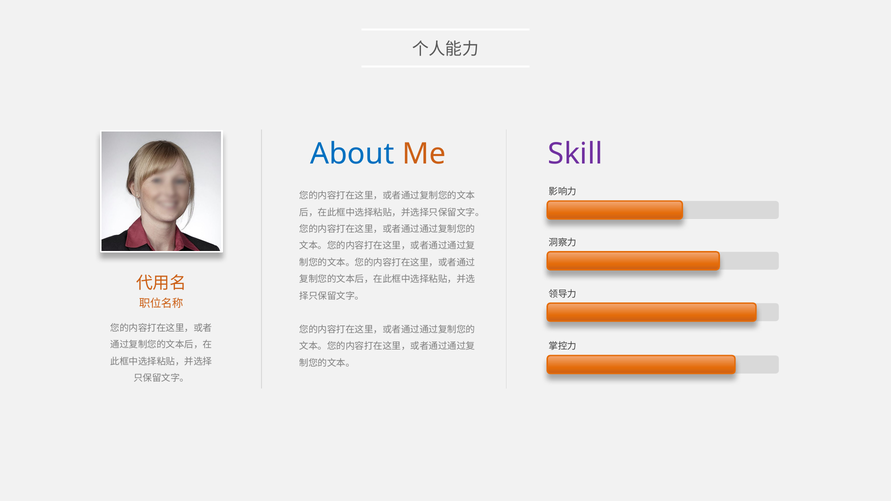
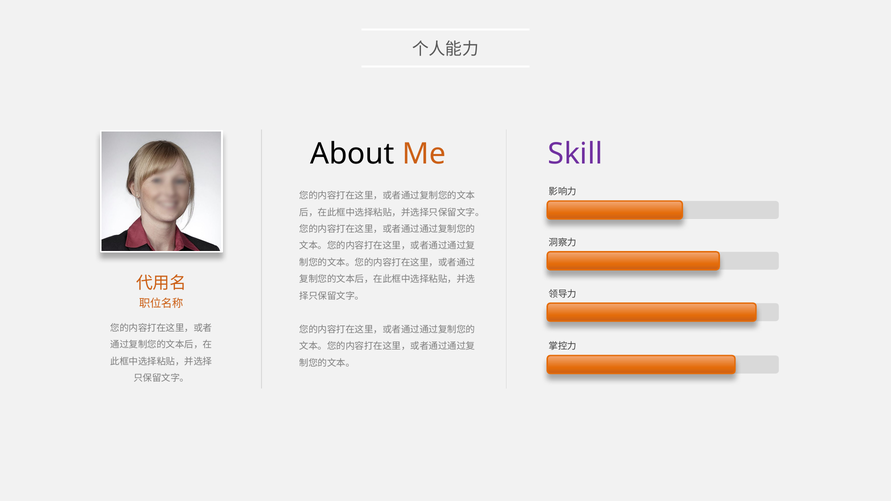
About colour: blue -> black (352, 154)
